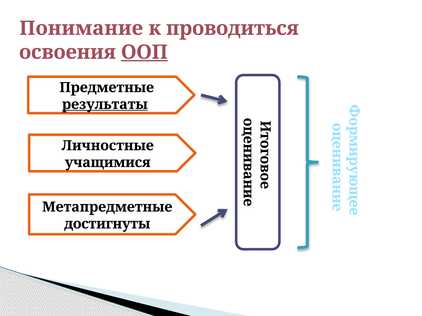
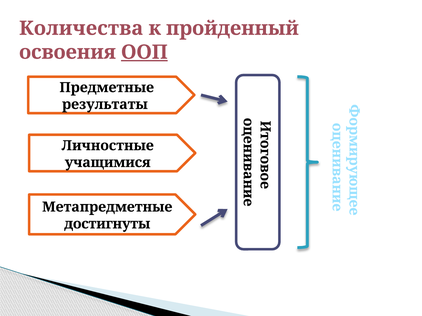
Понимание: Понимание -> Количества (81, 28)
проводиться: проводиться -> пройденный (232, 28)
результаты underline: present -> none (105, 105)
